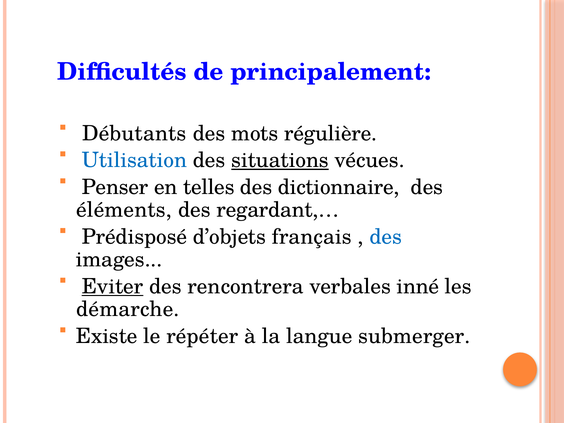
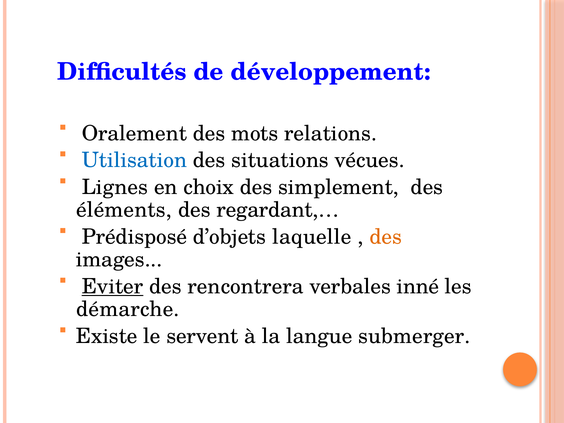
principalement: principalement -> développement (331, 72)
Débutants: Débutants -> Oralement (134, 133)
régulière: régulière -> relations (331, 133)
situations underline: present -> none (280, 160)
Penser: Penser -> Lignes (115, 187)
telles: telles -> choix (209, 187)
dictionnaire: dictionnaire -> simplement (339, 187)
français: français -> laquelle (312, 237)
des colour: blue -> orange (386, 237)
répéter: répéter -> servent (202, 336)
